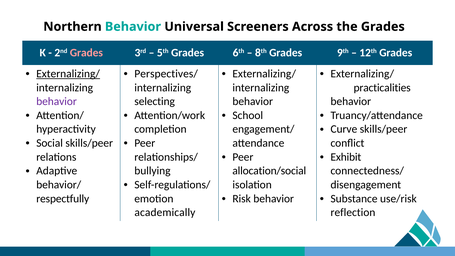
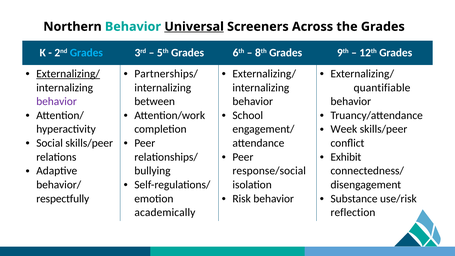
Universal underline: none -> present (194, 27)
Grades colour: pink -> light blue (86, 53)
Perspectives/: Perspectives/ -> Partnerships/ (166, 74)
practicalities: practicalities -> quantifiable (382, 88)
selecting: selecting -> between (155, 101)
Curve: Curve -> Week (344, 129)
allocation/social: allocation/social -> response/social (269, 171)
